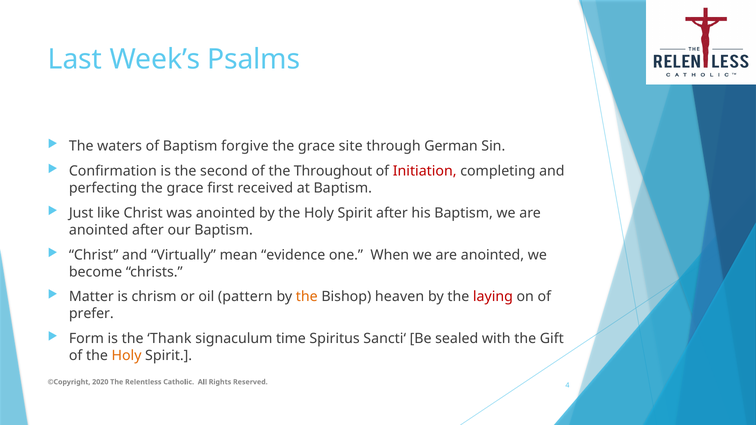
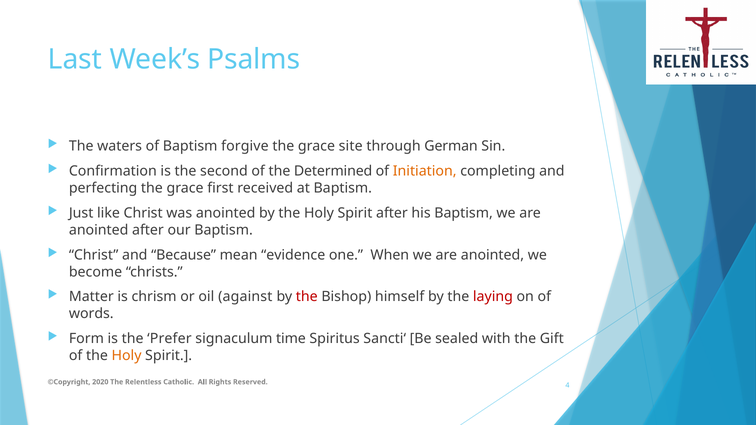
Throughout: Throughout -> Determined (333, 171)
Initiation colour: red -> orange (425, 171)
Virtually: Virtually -> Because (184, 255)
pattern: pattern -> against (245, 297)
the colour: orange -> red (307, 297)
heaven: heaven -> himself (400, 297)
prefer: prefer -> words (91, 314)
Thank: Thank -> Prefer (169, 339)
